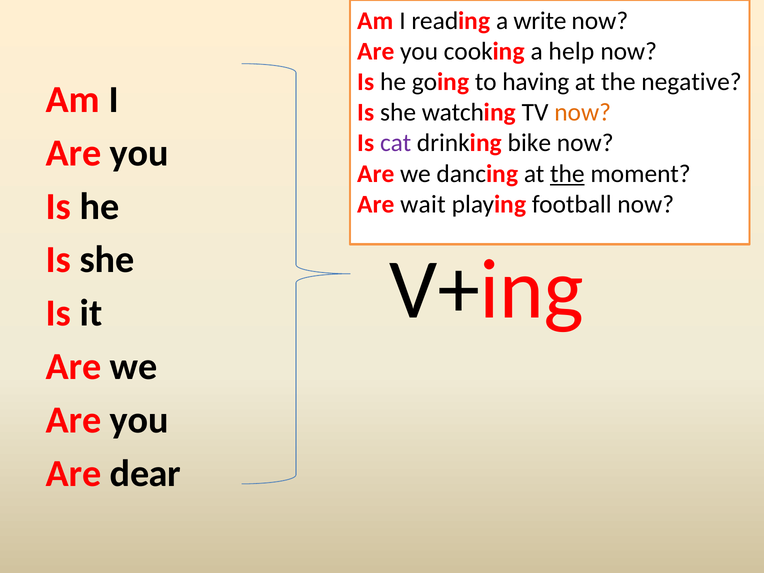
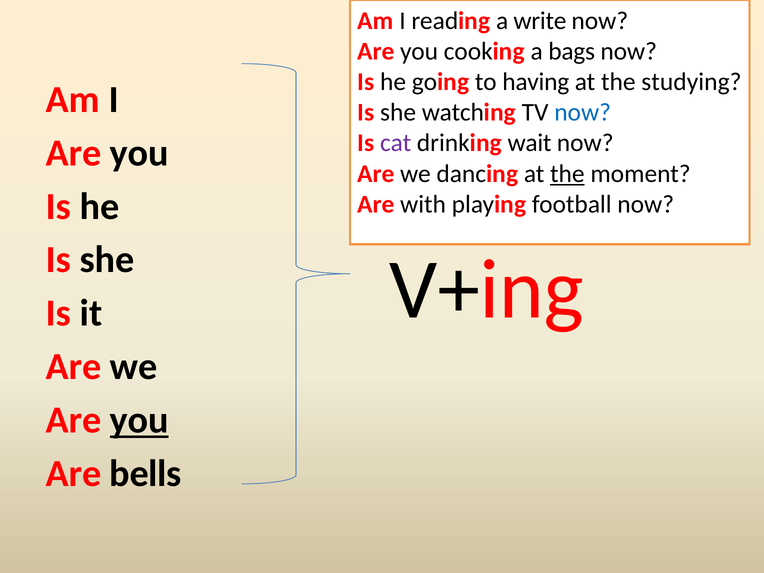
help: help -> bags (572, 51)
negative: negative -> studying (691, 82)
now colour: orange -> blue (583, 112)
bike: bike -> wait (529, 143)
wait: wait -> with (423, 204)
you underline: none -> present (139, 420)
dear: dear -> bells (145, 474)
